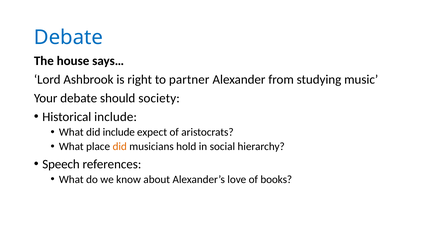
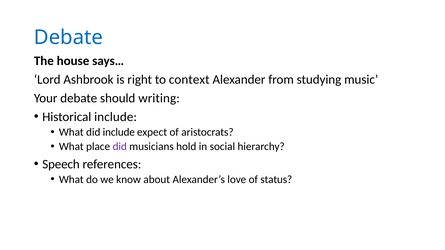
partner: partner -> context (189, 80)
society: society -> writing (159, 98)
did colour: orange -> purple (120, 147)
books: books -> status (276, 180)
